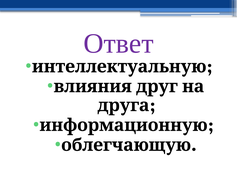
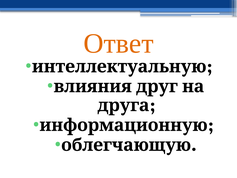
Ответ colour: purple -> orange (119, 43)
